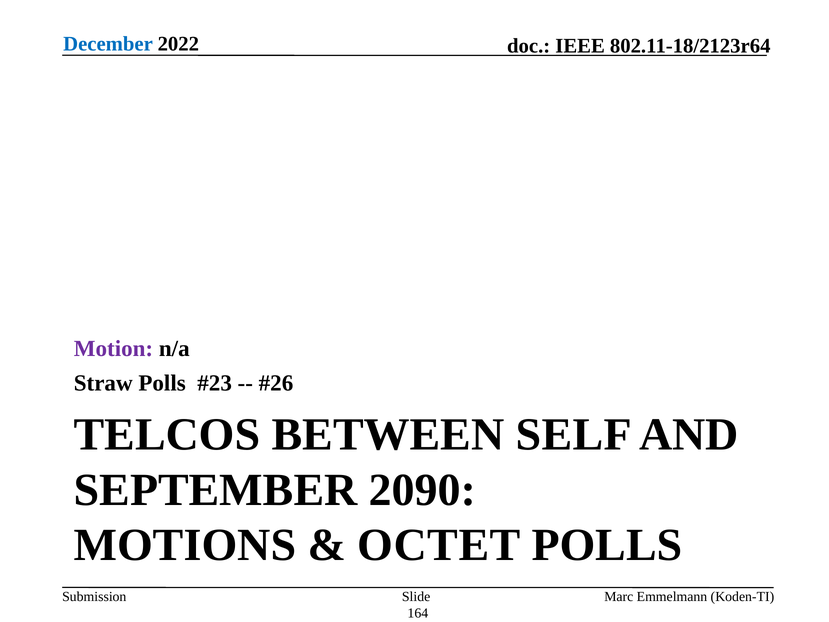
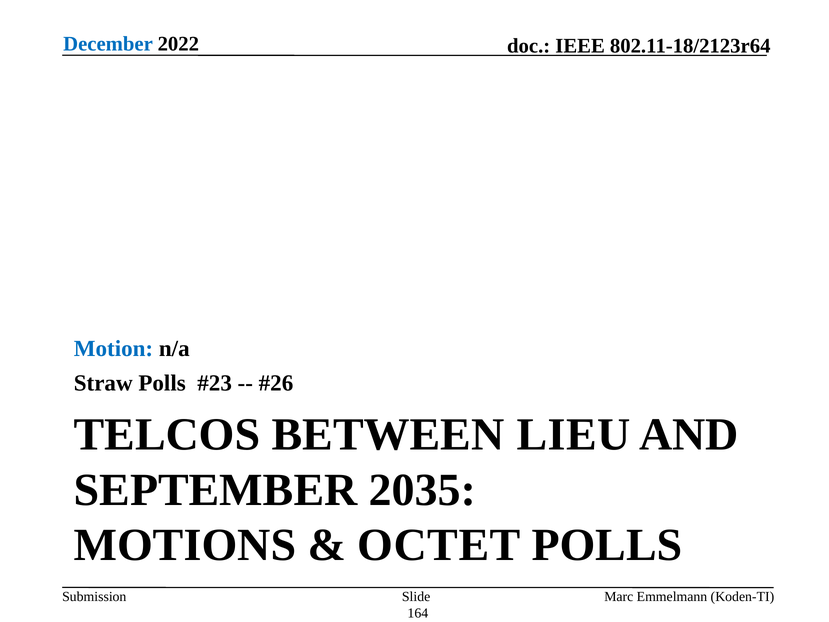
Motion colour: purple -> blue (113, 349)
SELF: SELF -> LIEU (574, 435)
2090: 2090 -> 2035 (423, 490)
